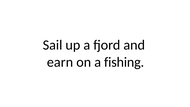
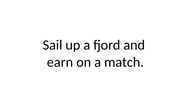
fishing: fishing -> match (124, 62)
